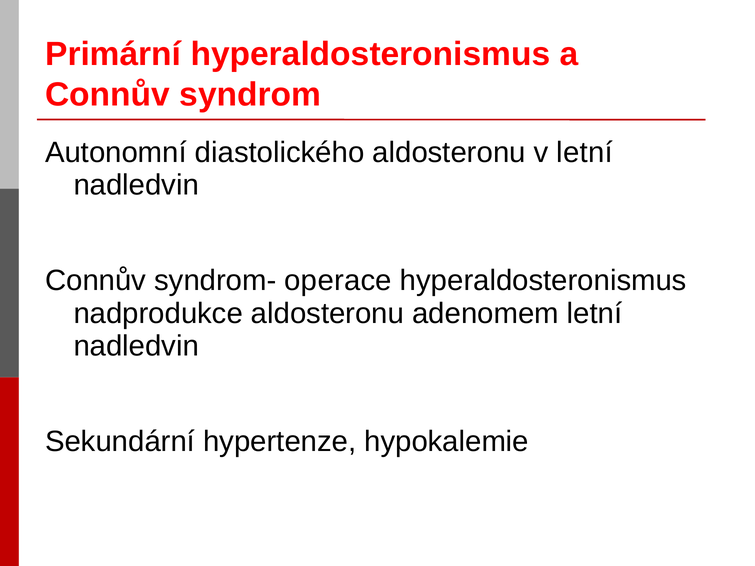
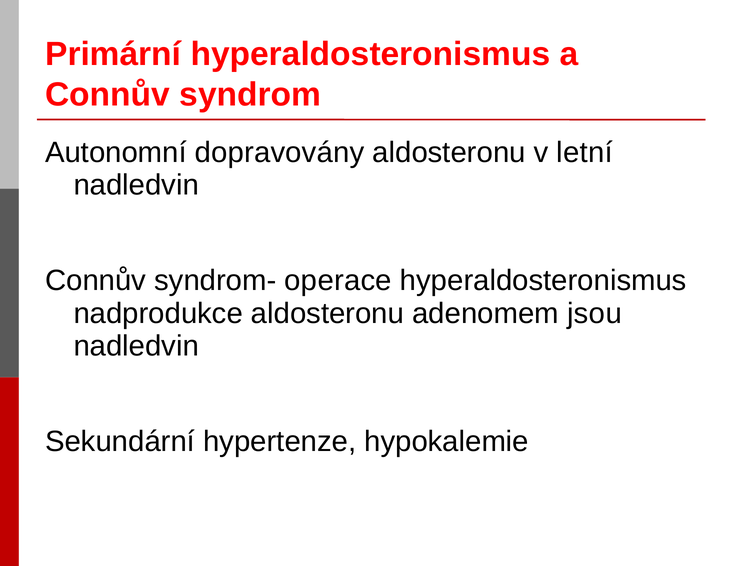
diastolického: diastolického -> dopravovány (280, 153)
adenomem letní: letní -> jsou (594, 314)
